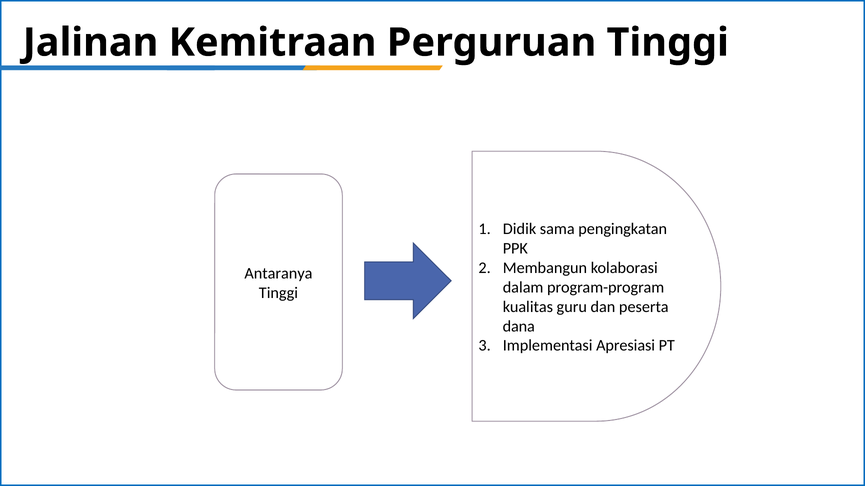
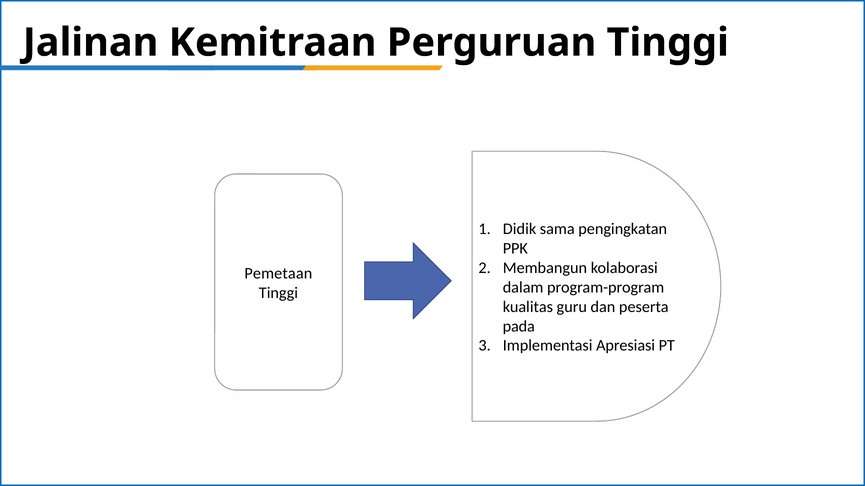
Antaranya: Antaranya -> Pemetaan (278, 274)
dana: dana -> pada (519, 327)
